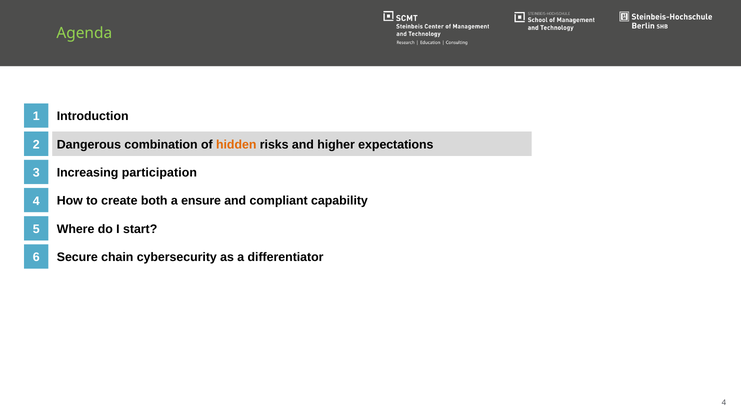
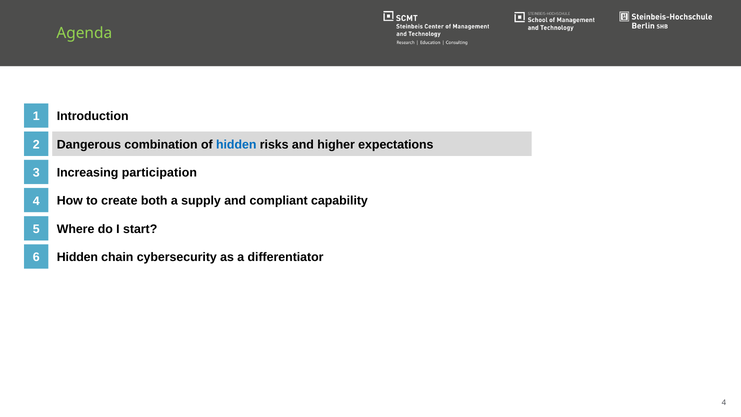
hidden colour: orange -> blue (236, 144)
ensure: ensure -> supply (201, 201)
Secure: Secure -> Hidden (77, 257)
